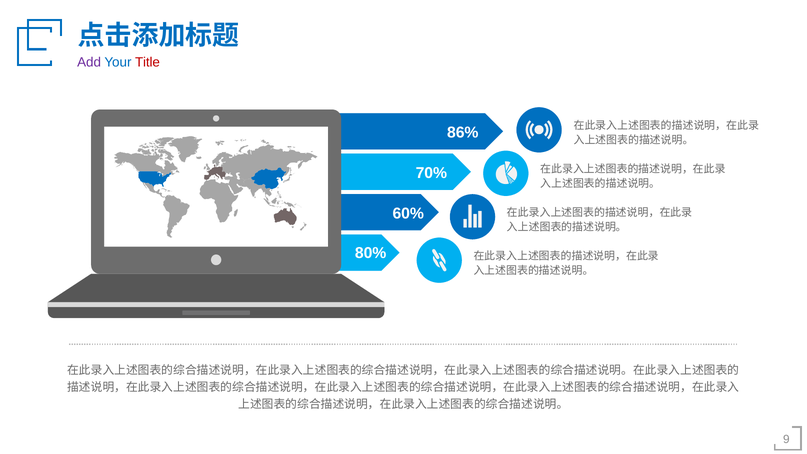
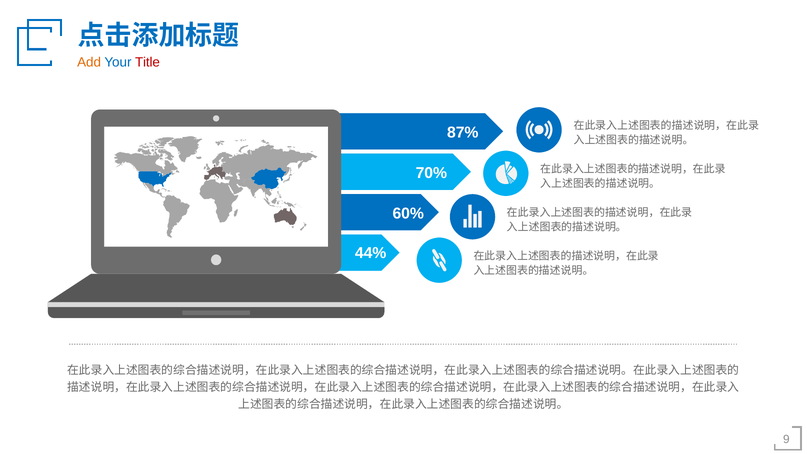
Add colour: purple -> orange (89, 62)
86%: 86% -> 87% (463, 132)
80%: 80% -> 44% (371, 253)
